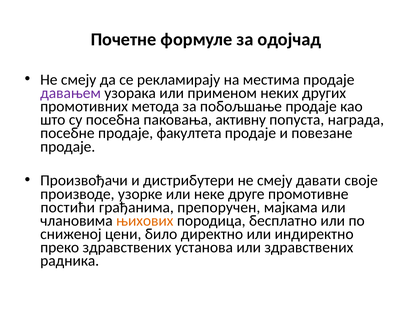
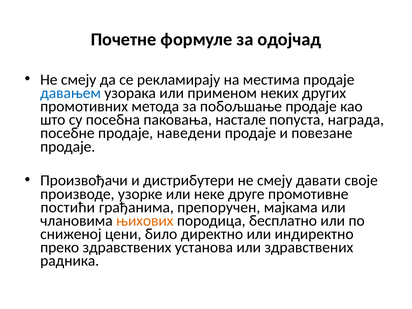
давањем colour: purple -> blue (71, 93)
активну: активну -> настале (241, 120)
факултета: факултета -> наведени (189, 133)
